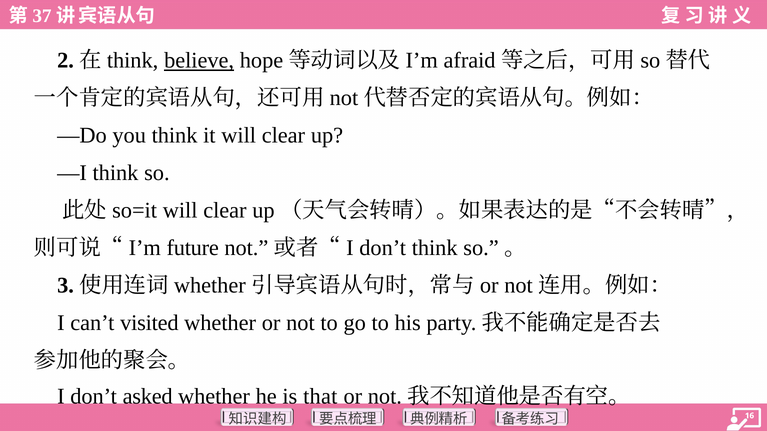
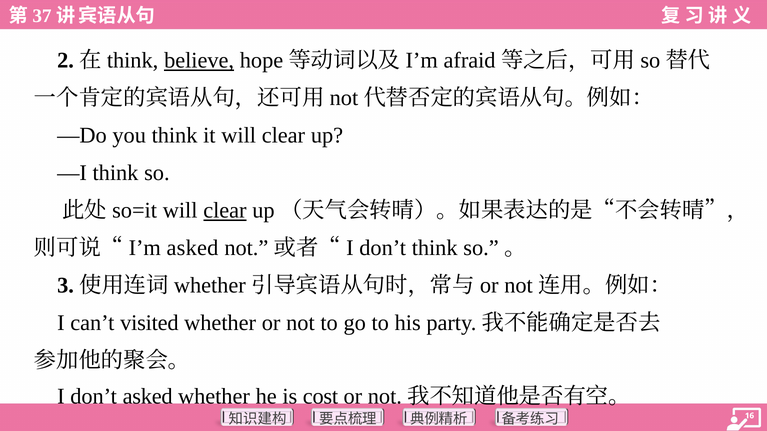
clear underline: none -> present (225, 211)
future: future -> asked (192, 248)
that: that -> cost (320, 397)
